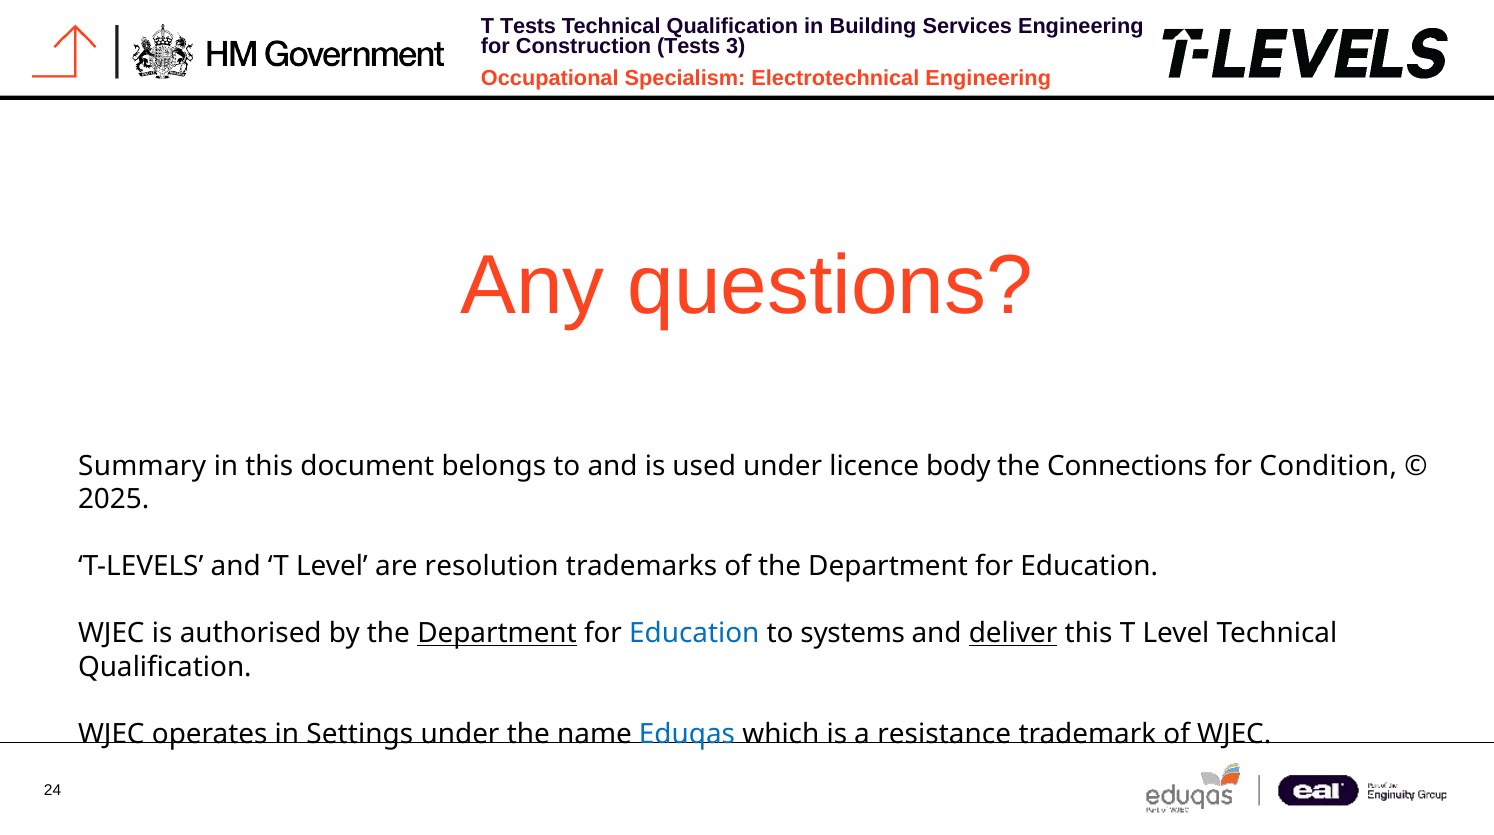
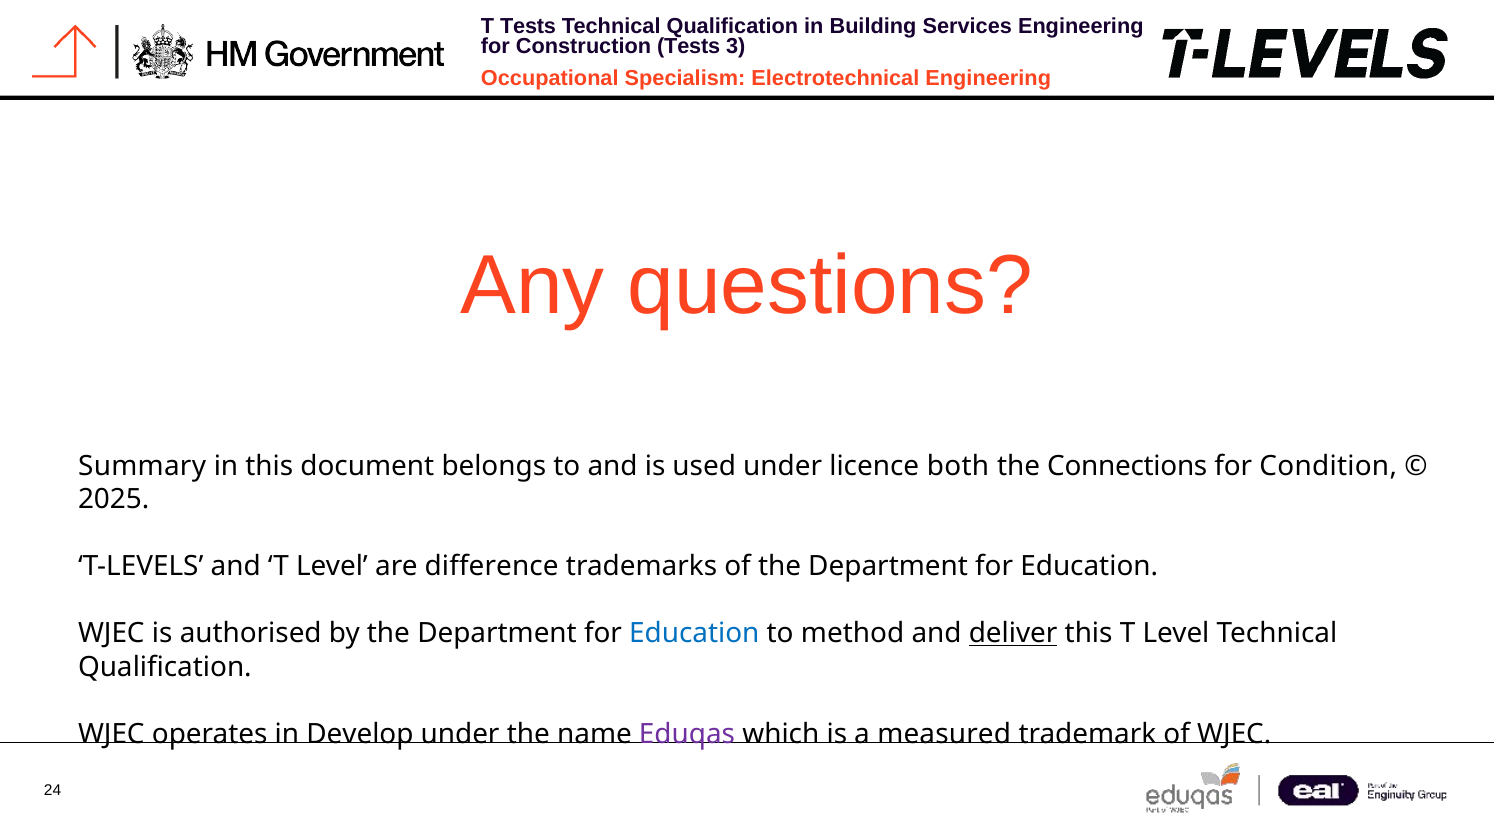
body: body -> both (958, 466)
resolution: resolution -> difference (492, 567)
Department underline: present -> none (497, 634)
systems: systems -> method (853, 634)
Settings: Settings -> Develop (360, 734)
Eduqas colour: blue -> purple (687, 734)
resistance: resistance -> measured (944, 734)
